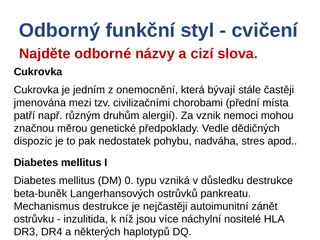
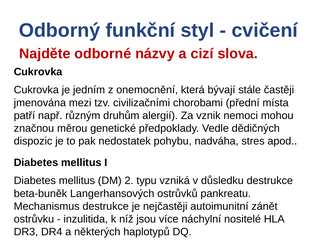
0: 0 -> 2 (129, 181)
